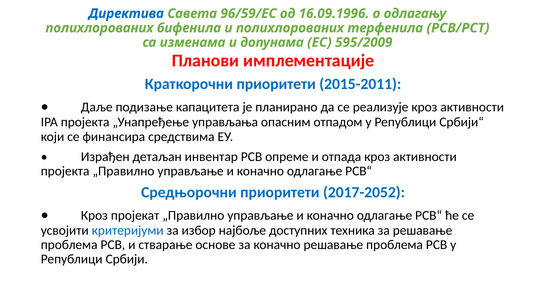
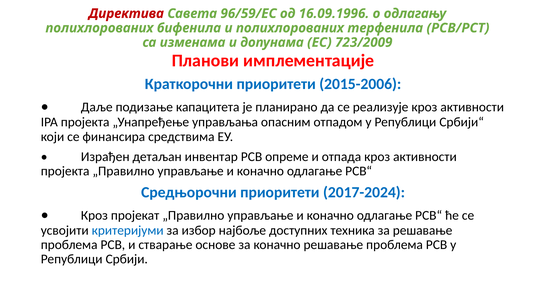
Директива colour: blue -> red (126, 14)
595/2009: 595/2009 -> 723/2009 (364, 42)
2015-2011: 2015-2011 -> 2015-2006 (360, 84)
2017-2052: 2017-2052 -> 2017-2024 (364, 192)
